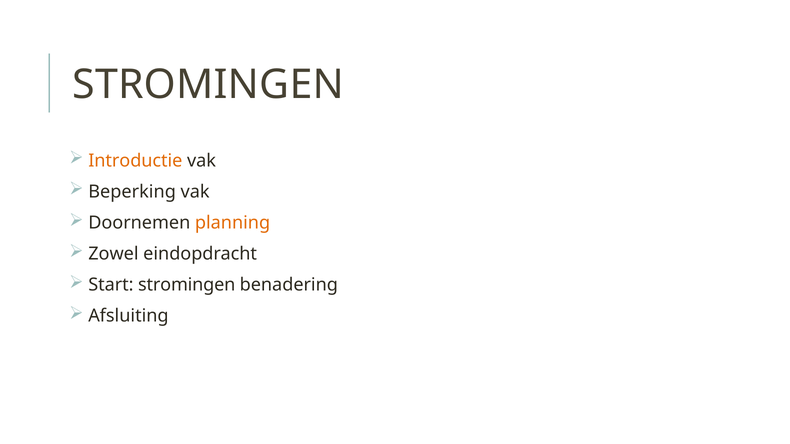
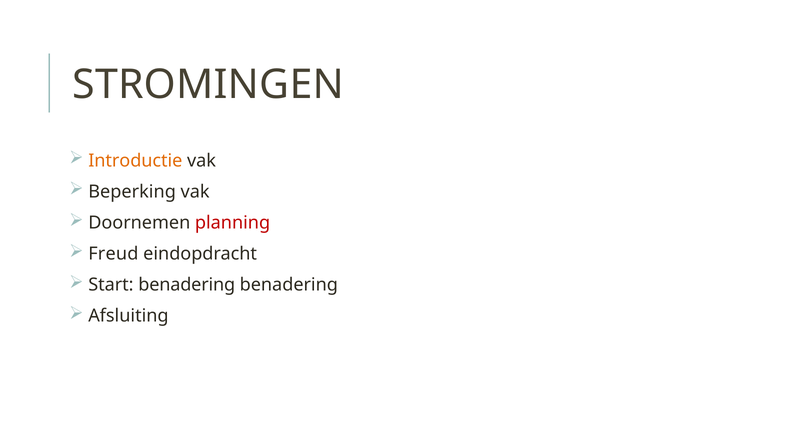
planning colour: orange -> red (233, 223)
Zowel: Zowel -> Freud (113, 254)
Start stromingen: stromingen -> benadering (187, 285)
